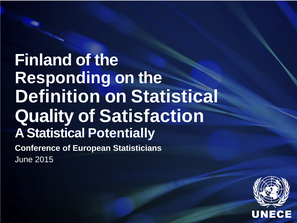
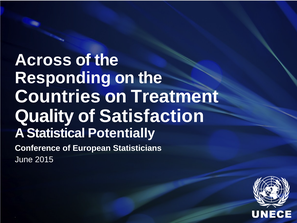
Finland: Finland -> Across (43, 60)
Definition: Definition -> Countries (58, 96)
on Statistical: Statistical -> Treatment (175, 96)
